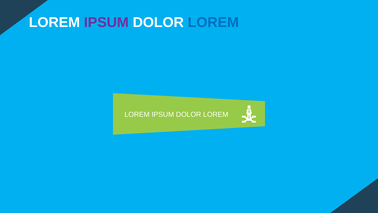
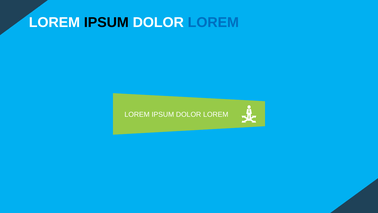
IPSUM colour: purple -> black (106, 22)
